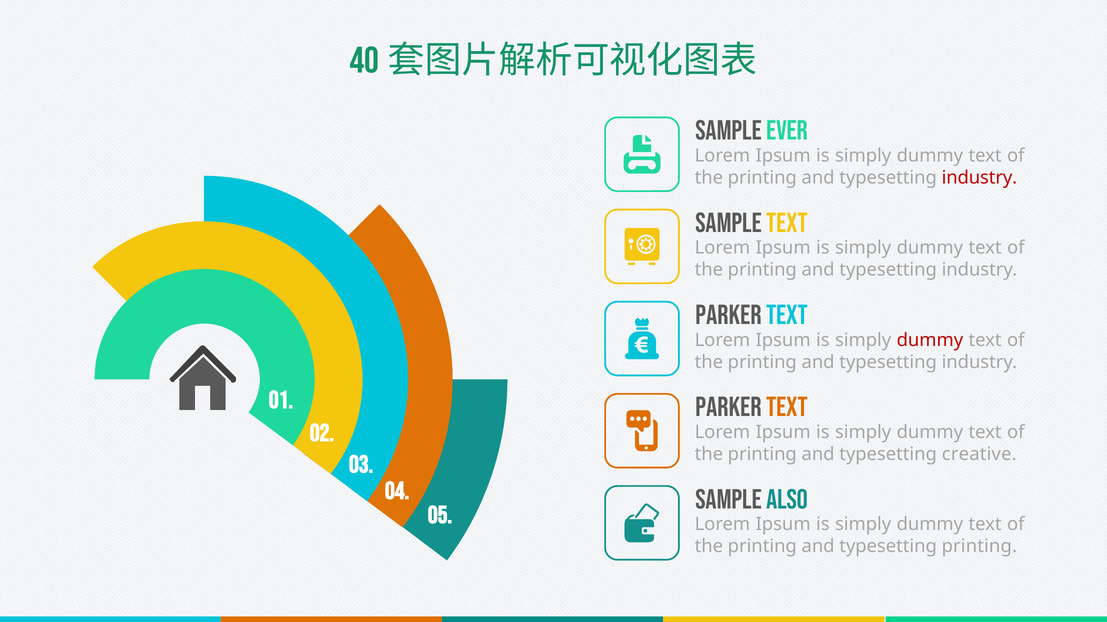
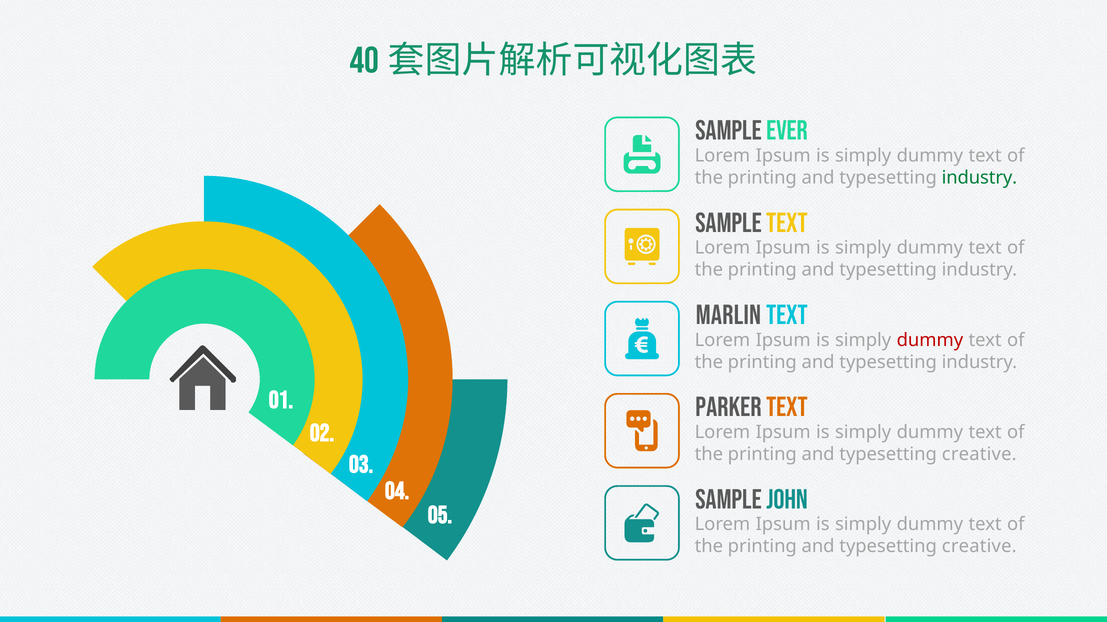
industry colour: red -> green (979, 178)
PARKER: PARKER -> MARLIN (728, 316)
ALSO: ALSO -> JOHN (787, 500)
printing: printing -> creative (979, 547)
